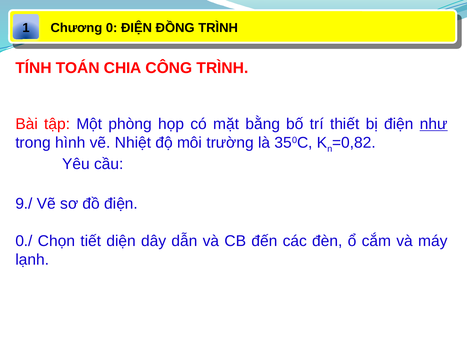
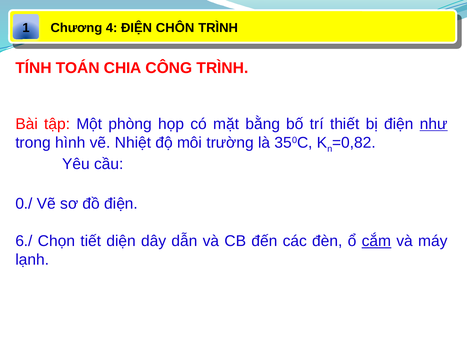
0: 0 -> 4 (112, 28)
ĐỒNG: ĐỒNG -> CHÔN (175, 28)
9./: 9./ -> 0./ (24, 204)
0./: 0./ -> 6./ (24, 241)
cắm underline: none -> present (377, 241)
